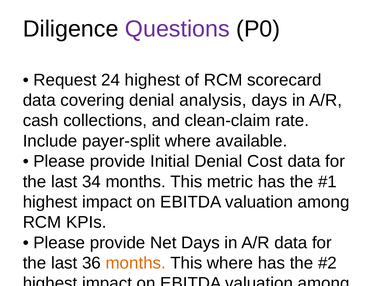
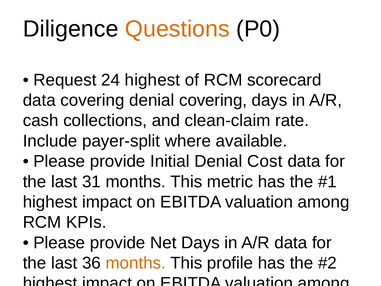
Questions colour: purple -> orange (177, 29)
denial analysis: analysis -> covering (213, 100)
34: 34 -> 31 (92, 182)
This where: where -> profile (230, 263)
